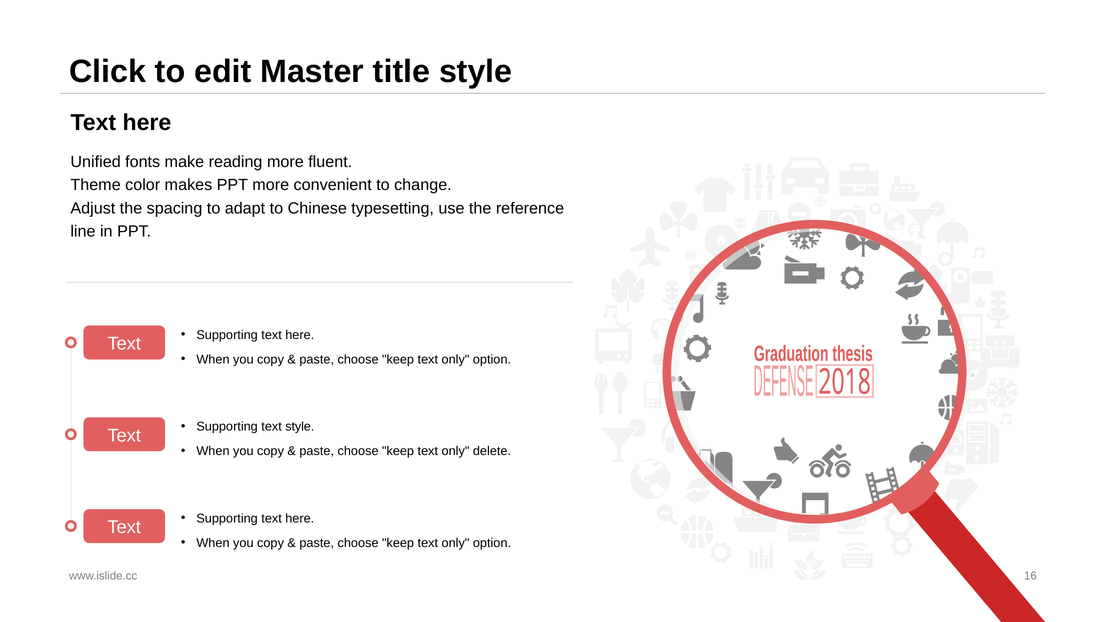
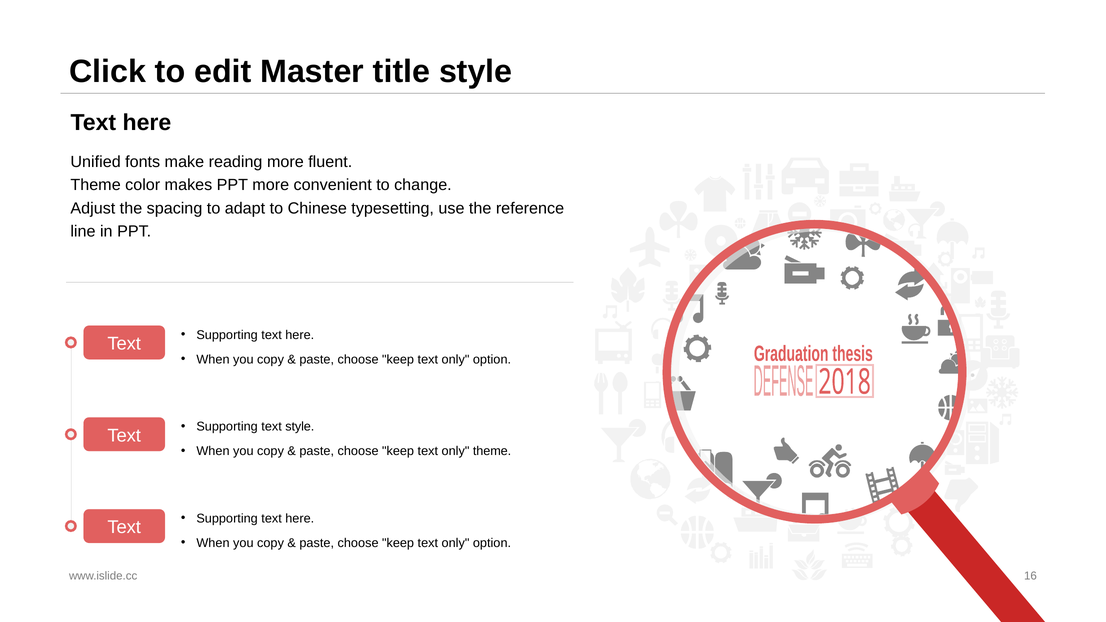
only delete: delete -> theme (492, 451)
